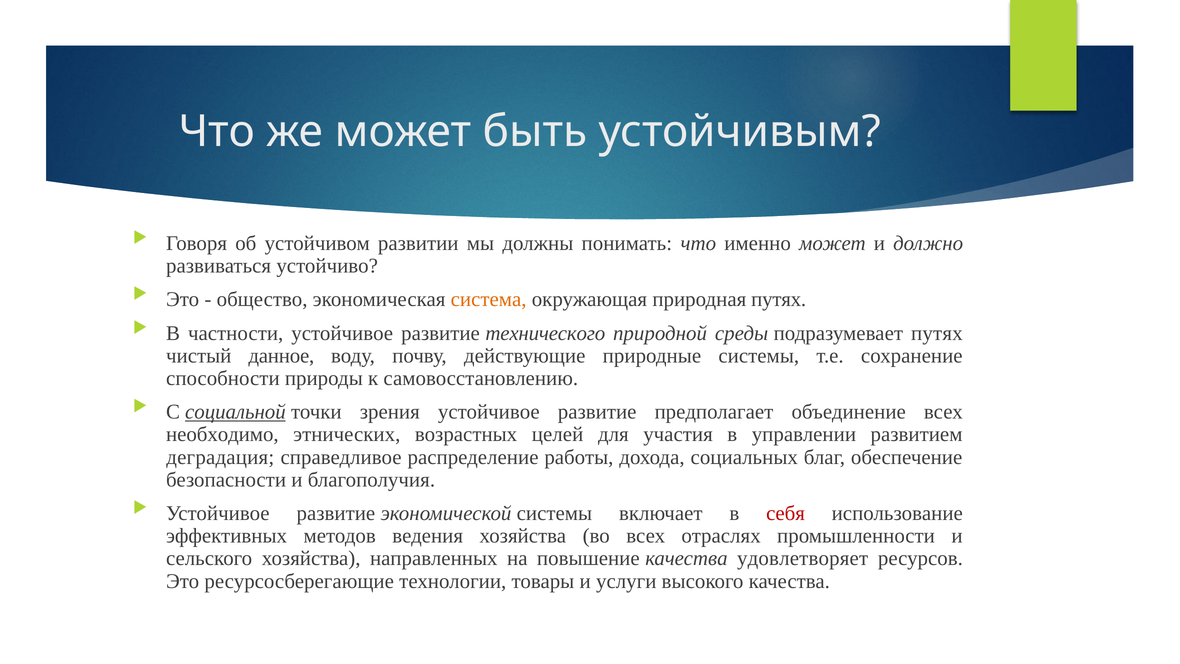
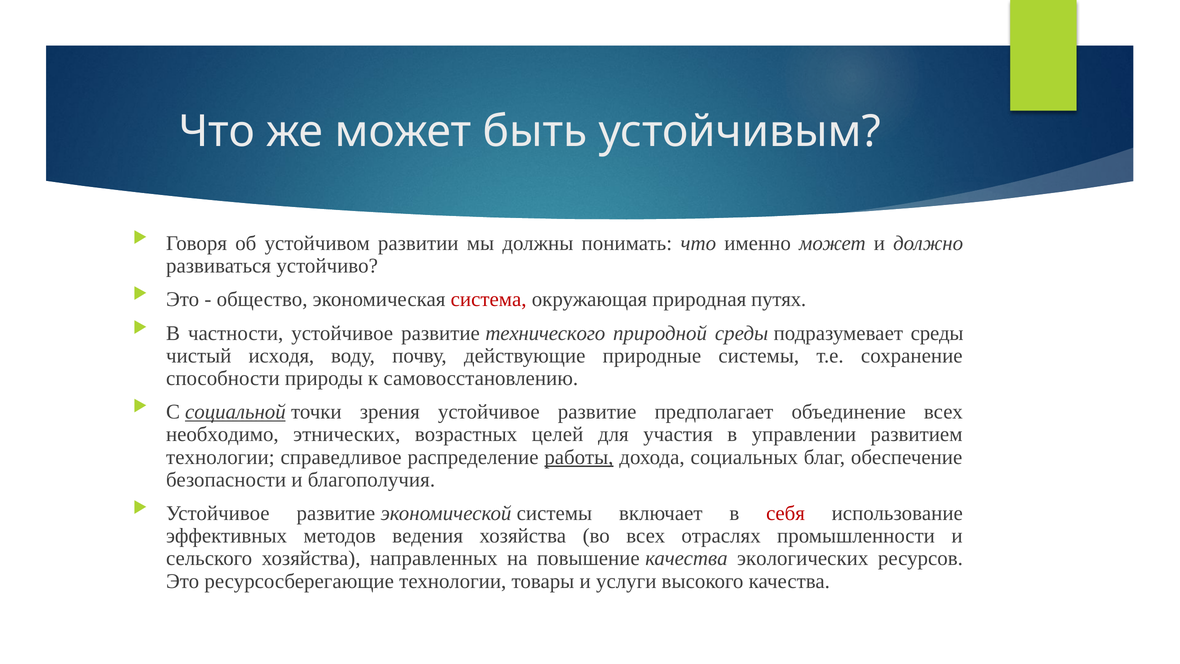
система colour: orange -> red (489, 299)
подразумевает путях: путях -> среды (937, 333)
данное: данное -> исходя (281, 356)
деградация: деградация -> технологии (220, 457)
работы underline: none -> present (579, 457)
удовлетворяет: удовлетворяет -> экологических (803, 558)
